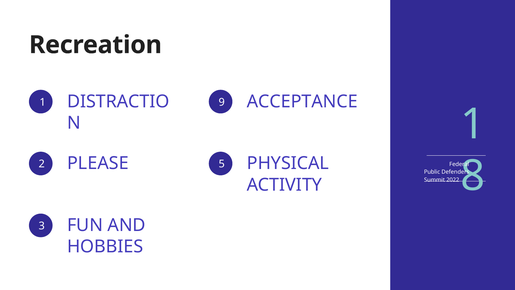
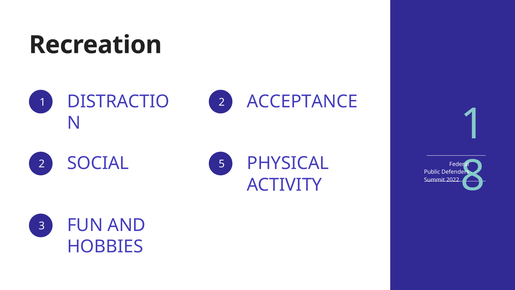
1 9: 9 -> 2 (222, 102)
PLEASE: PLEASE -> SOCIAL (98, 163)
